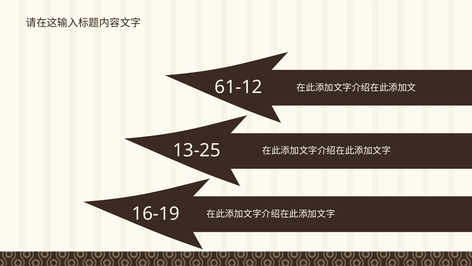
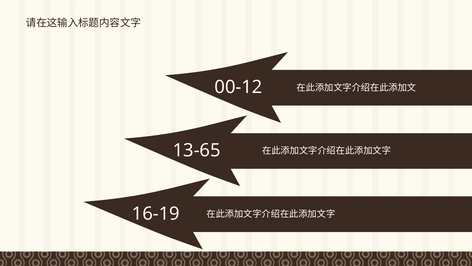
61-12: 61-12 -> 00-12 (239, 87)
13-25: 13-25 -> 13-65 (197, 150)
